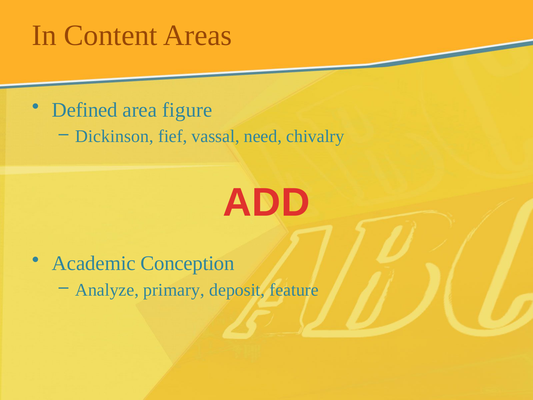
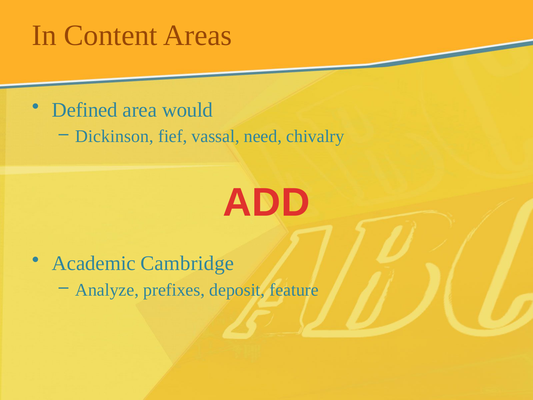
figure: figure -> would (188, 110)
Conception: Conception -> Cambridge (187, 263)
primary: primary -> prefixes (174, 290)
